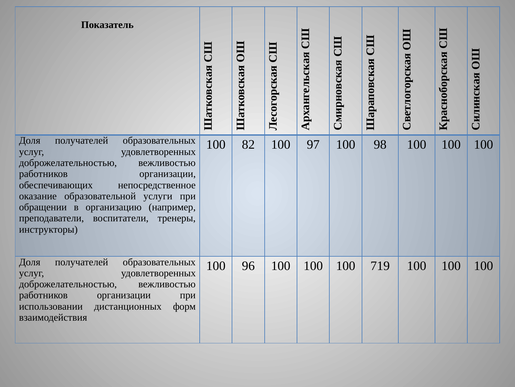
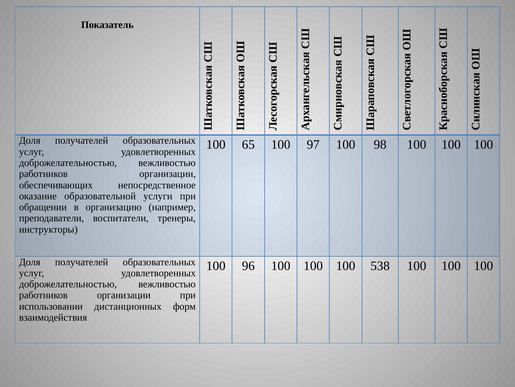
82: 82 -> 65 (248, 144)
719: 719 -> 538 (380, 265)
